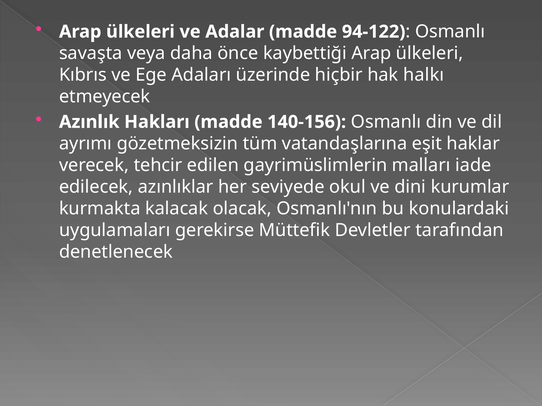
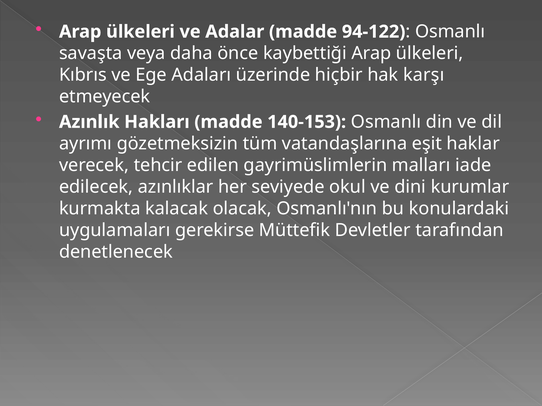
halkı: halkı -> karşı (424, 75)
140-156: 140-156 -> 140-153 (307, 122)
